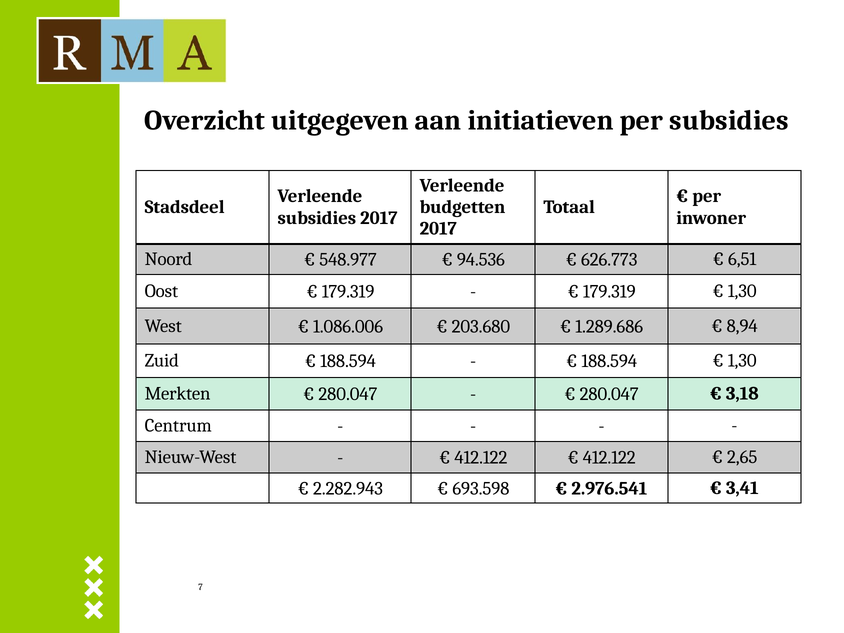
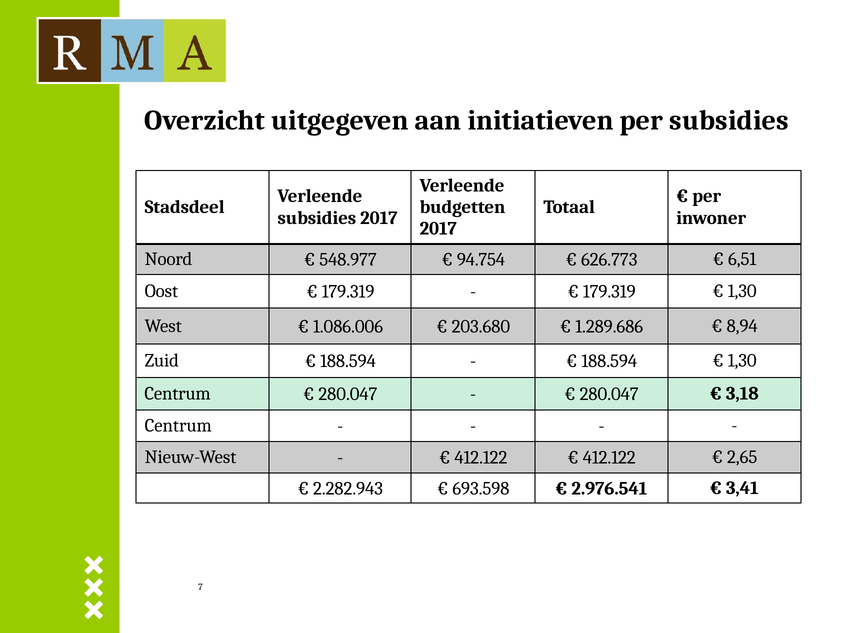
94.536: 94.536 -> 94.754 (481, 260)
Merkten: Merkten -> Centrum (178, 394)
